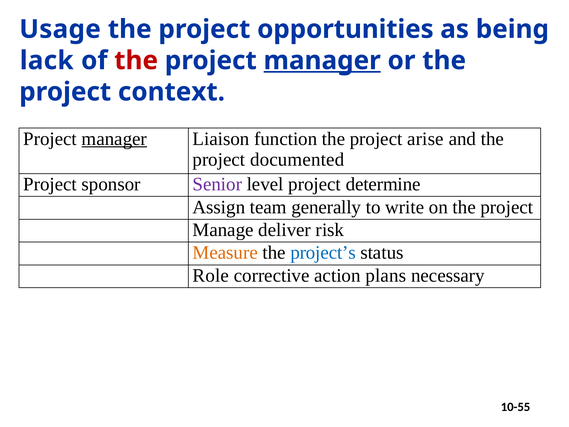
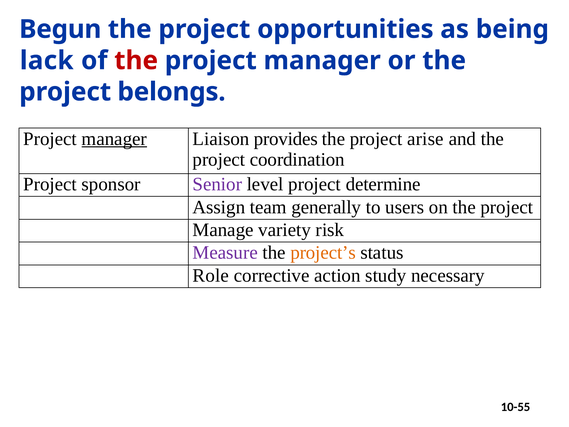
Usage: Usage -> Begun (60, 29)
manager underline: present -> none (322, 61)
context: context -> belongs (172, 92)
function: function -> provides (286, 139)
documented: documented -> coordination (297, 160)
write: write -> users (405, 207)
deliver: deliver -> variety (285, 230)
Measure colour: orange -> purple (225, 253)
project’s colour: blue -> orange (323, 253)
plans: plans -> study (386, 275)
